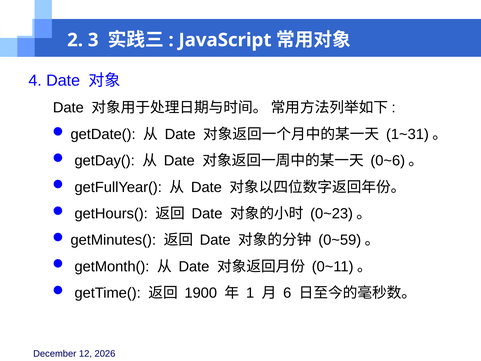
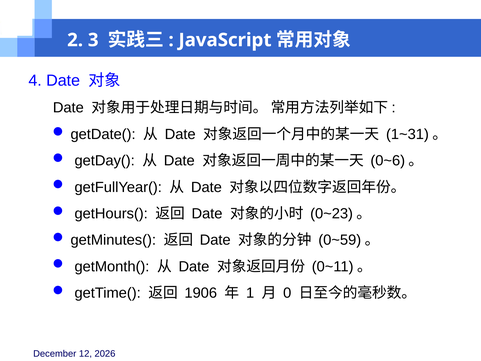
1900: 1900 -> 1906 (201, 293)
6: 6 -> 0 (287, 293)
